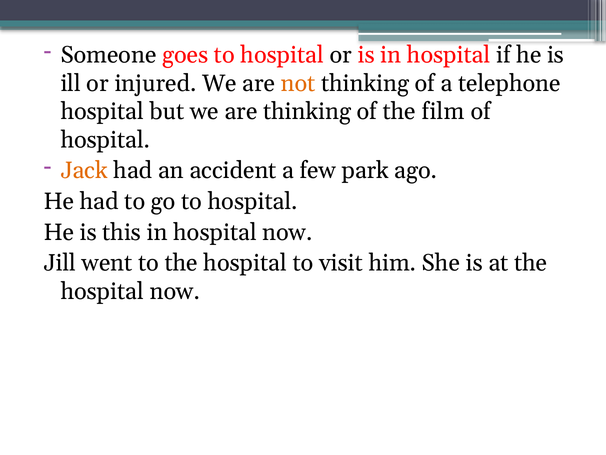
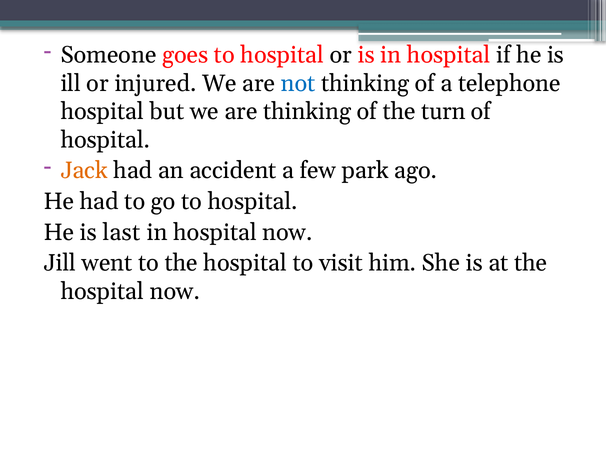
not colour: orange -> blue (298, 83)
film: film -> turn (443, 112)
this: this -> last (122, 232)
